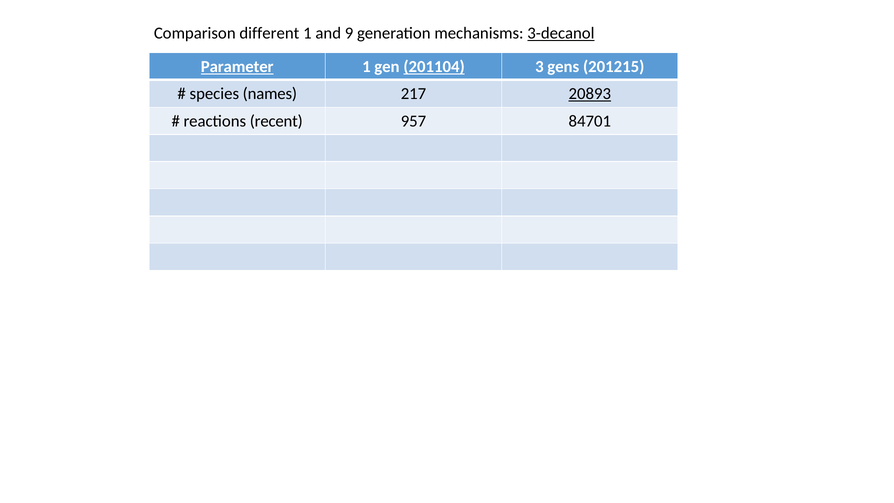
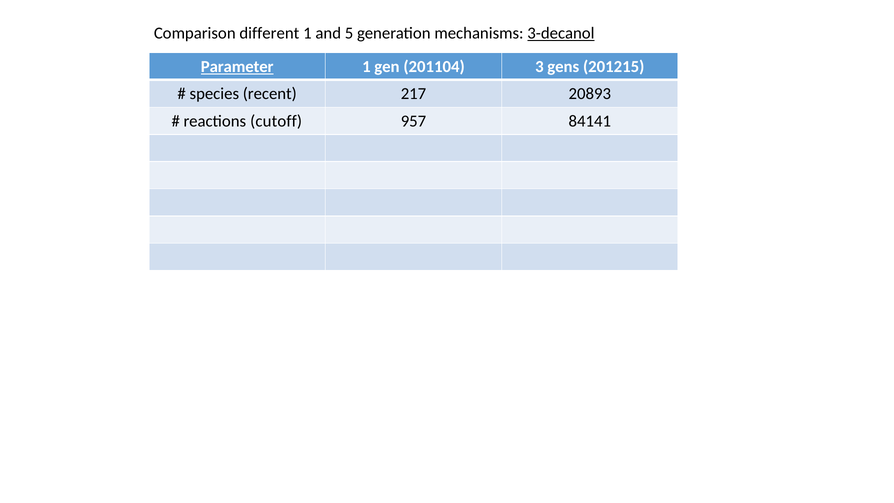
9: 9 -> 5 (349, 33)
201104 underline: present -> none (434, 67)
names: names -> recent (270, 94)
20893 underline: present -> none (590, 94)
recent: recent -> cutoff (276, 121)
84701: 84701 -> 84141 (590, 121)
